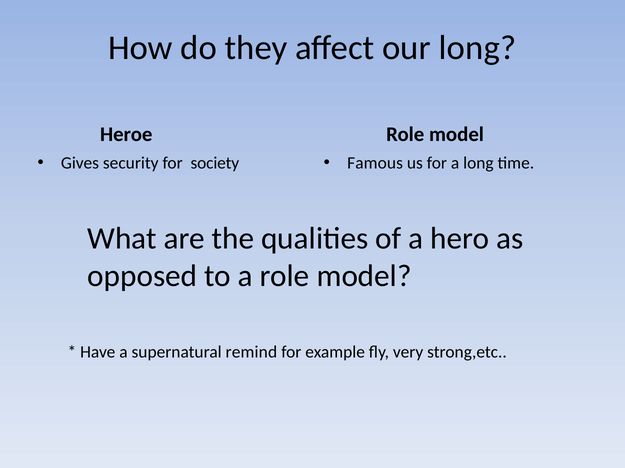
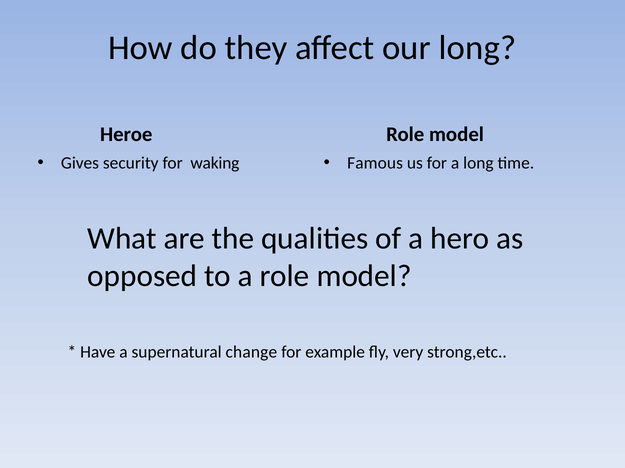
society: society -> waking (215, 163)
remind: remind -> change (251, 352)
